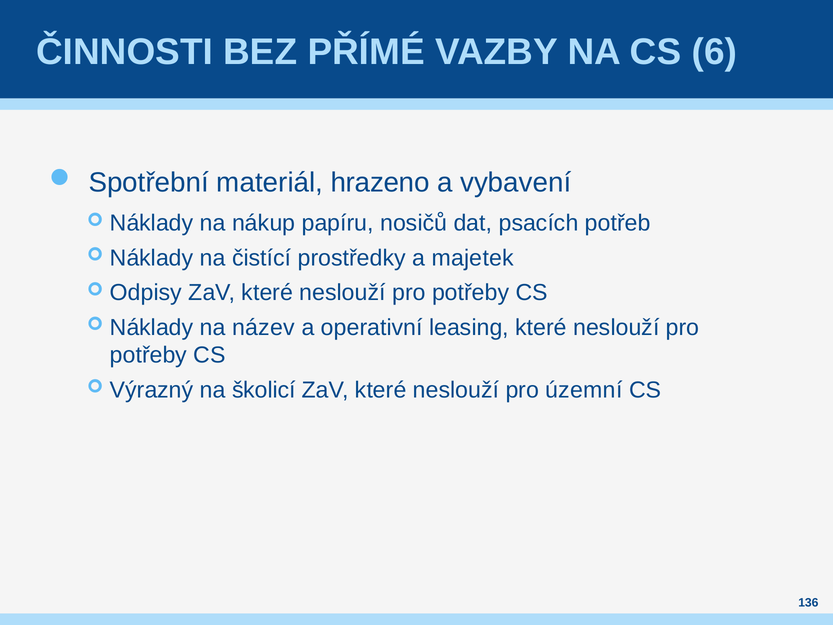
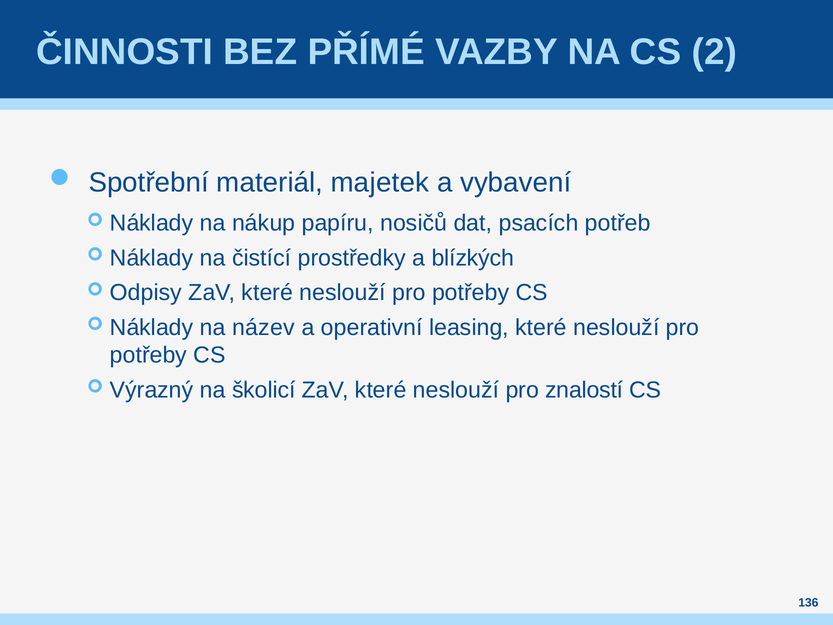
6: 6 -> 2 (714, 52)
hrazeno: hrazeno -> majetek (380, 183)
majetek: majetek -> blízkých (473, 258)
územní: územní -> znalostí (584, 390)
